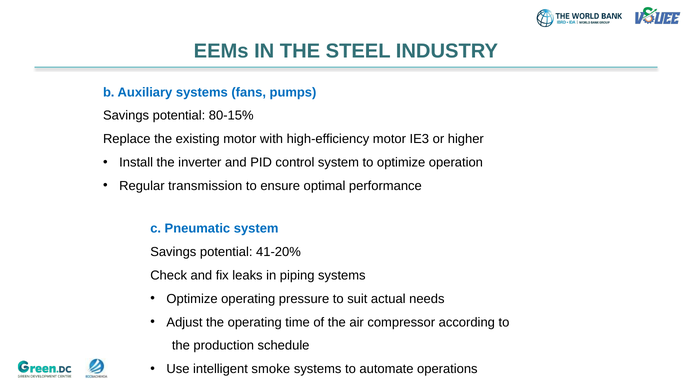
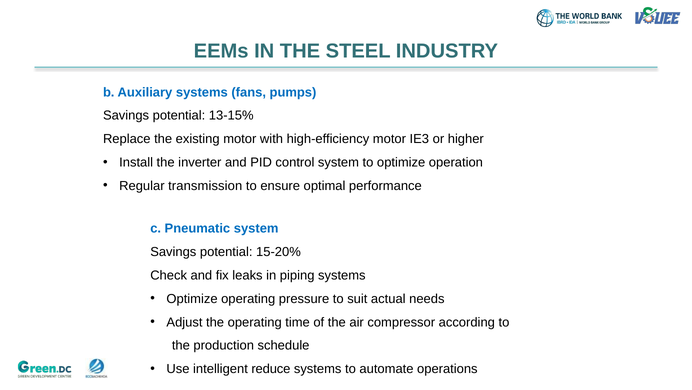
80-15%: 80-15% -> 13-15% (231, 115)
41-20%: 41-20% -> 15-20% (278, 252)
smoke: smoke -> reduce (271, 368)
